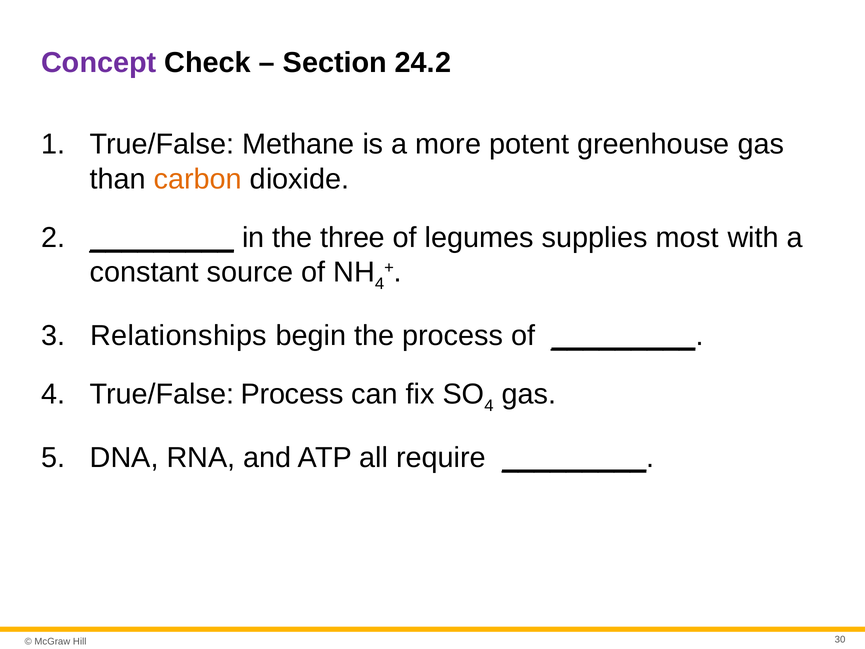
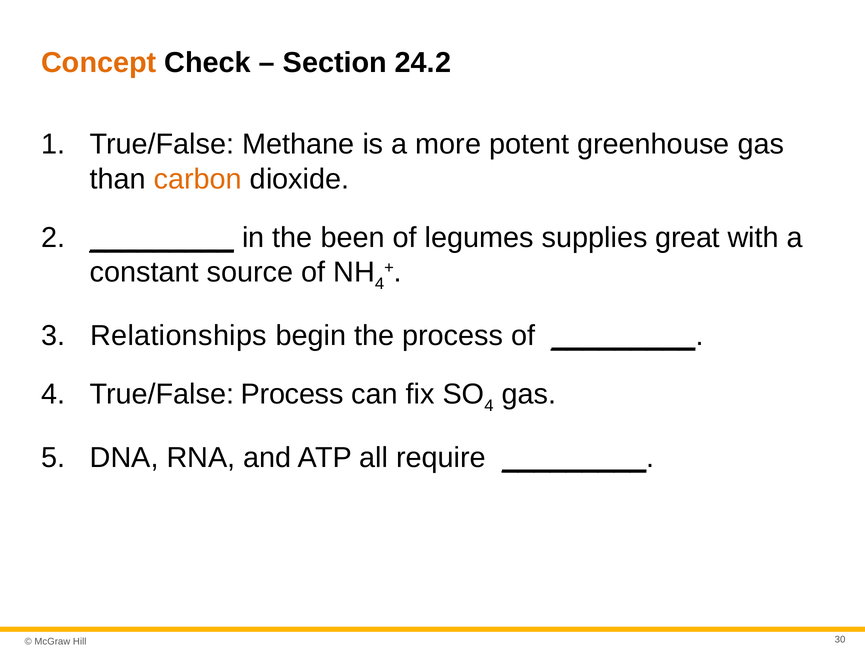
Concept colour: purple -> orange (99, 63)
three: three -> been (353, 238)
most: most -> great (688, 238)
